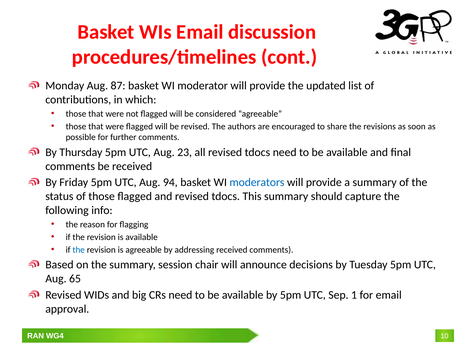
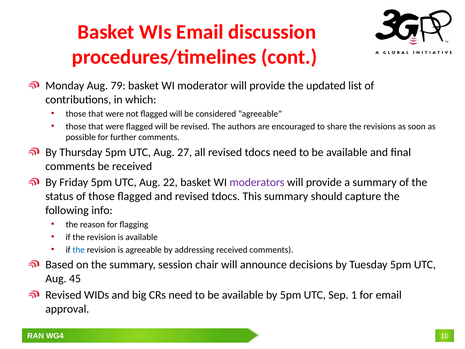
87: 87 -> 79 (118, 86)
23: 23 -> 27 (185, 152)
94: 94 -> 22 (170, 182)
moderators colour: blue -> purple (257, 182)
65: 65 -> 45 (75, 278)
